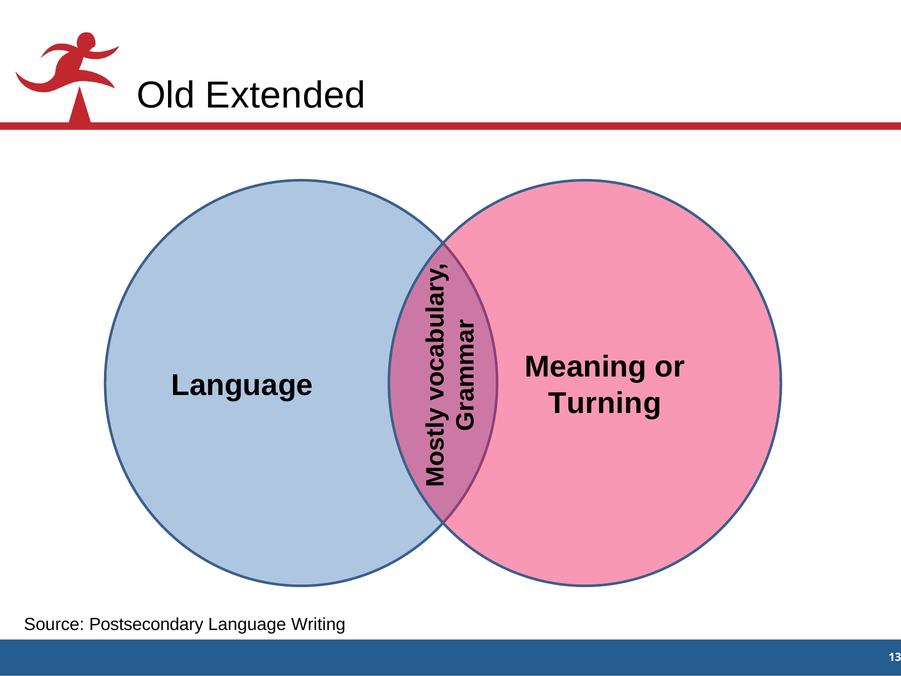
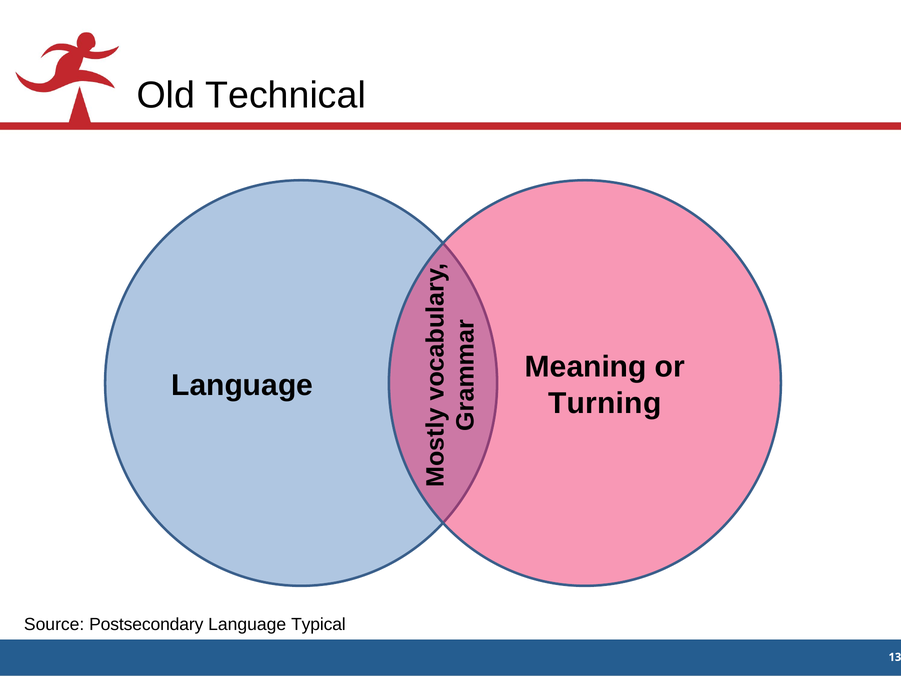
Extended: Extended -> Technical (286, 95)
Writing: Writing -> Typical (318, 624)
